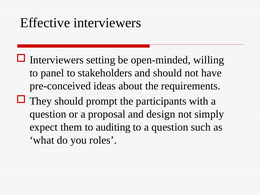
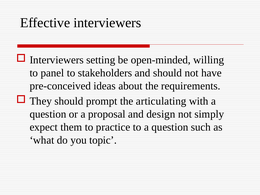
participants: participants -> articulating (161, 101)
auditing: auditing -> practice (113, 127)
roles: roles -> topic (103, 140)
